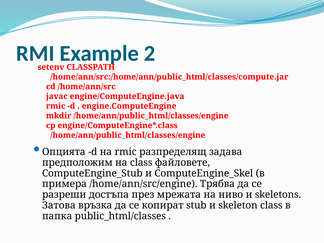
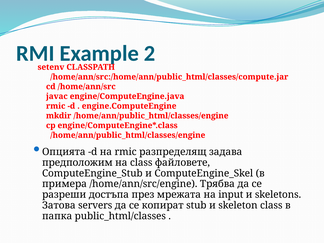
ниво: ниво -> input (231, 195)
връзка: връзка -> servers (95, 205)
